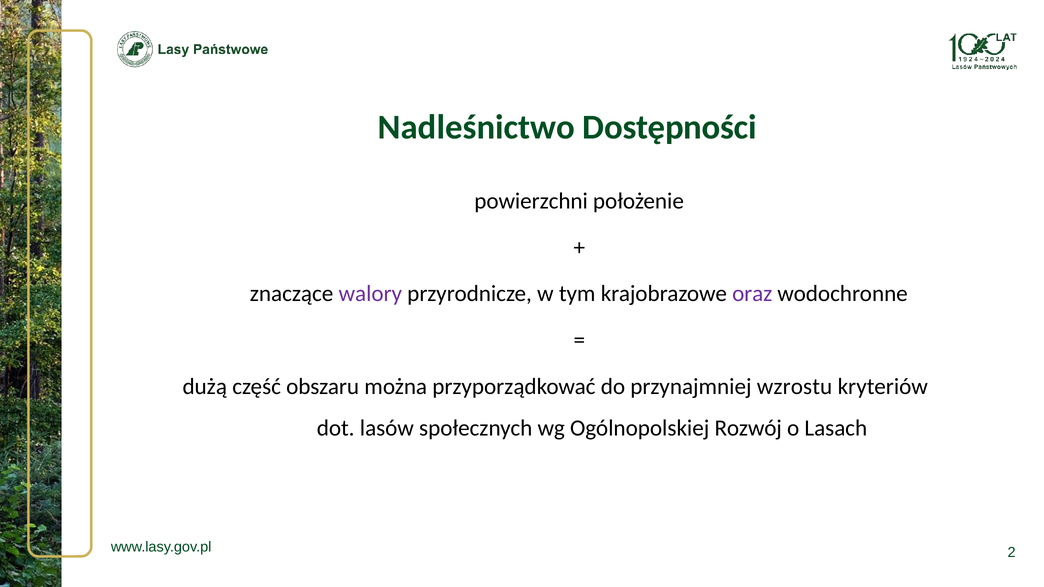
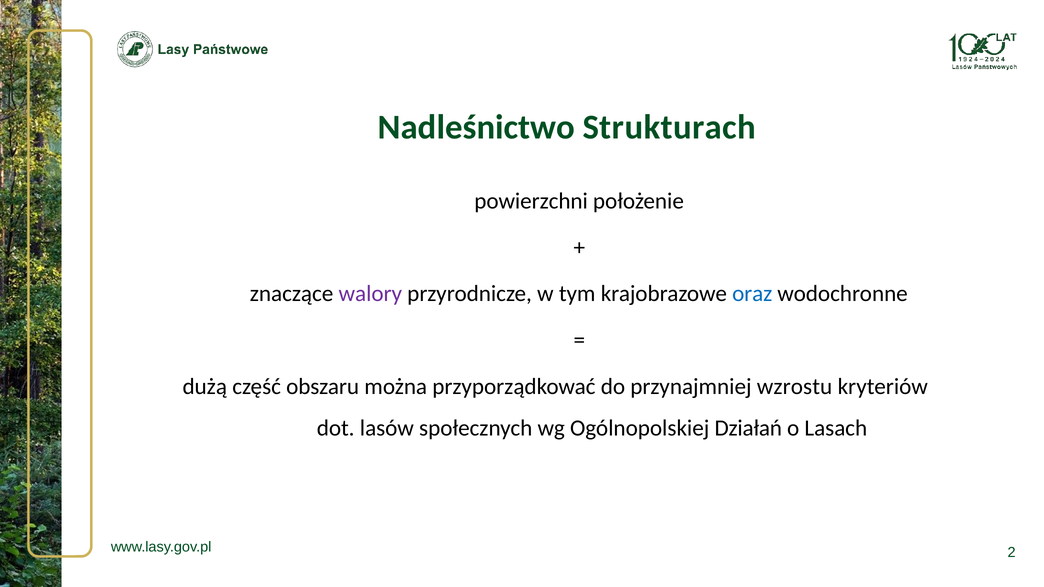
Dostępności: Dostępności -> Strukturach (669, 127)
oraz colour: purple -> blue (752, 294)
Rozwój: Rozwój -> Działań (748, 428)
